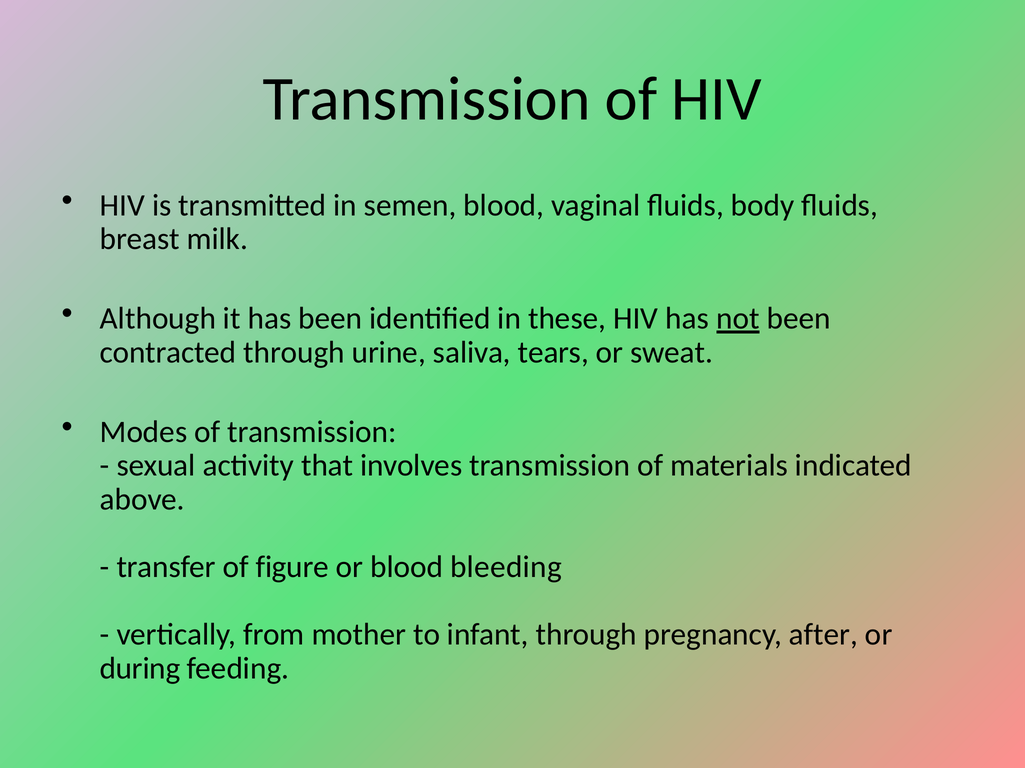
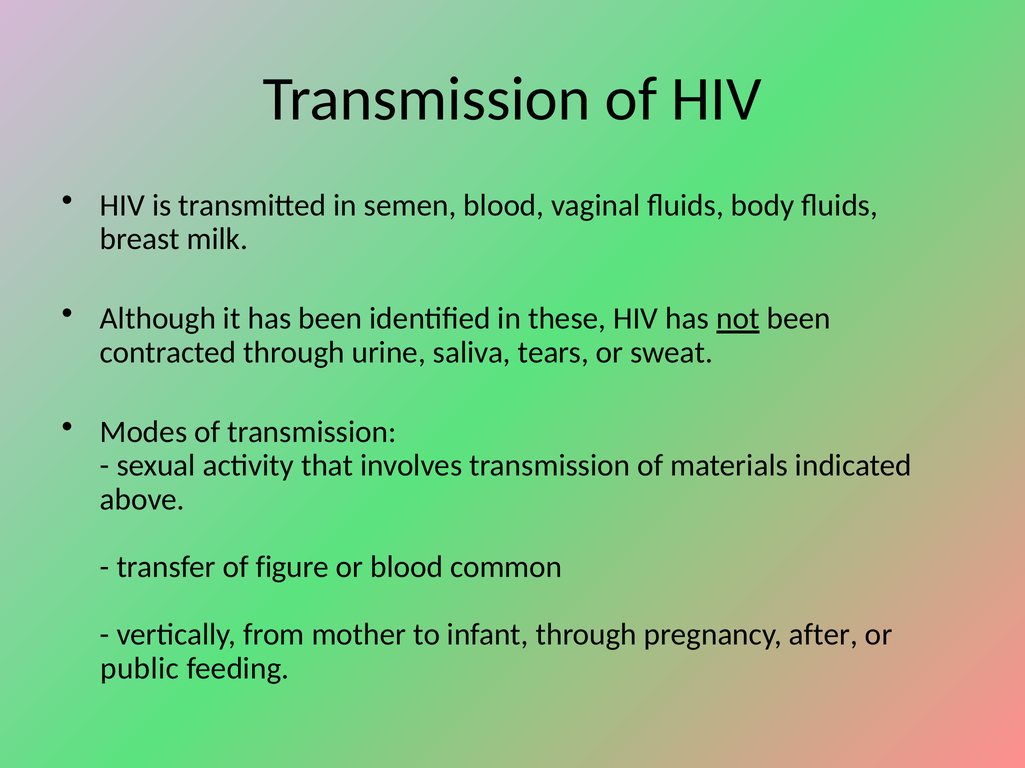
bleeding: bleeding -> common (506, 568)
during: during -> public (140, 669)
